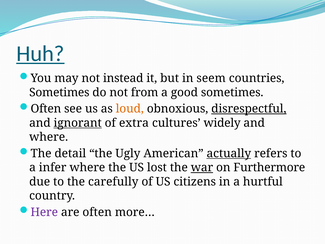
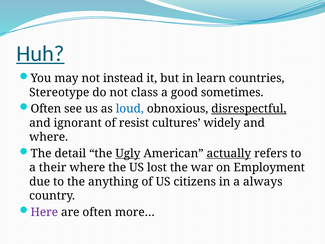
seem: seem -> learn (211, 78)
Sometimes: Sometimes -> Stereotype (59, 92)
from: from -> class (144, 92)
loud colour: orange -> blue (130, 109)
ignorant underline: present -> none (78, 123)
extra: extra -> resist (134, 123)
Ugly underline: none -> present (128, 153)
infer: infer -> their (53, 167)
war underline: present -> none (202, 167)
Furthermore: Furthermore -> Employment (269, 167)
carefully: carefully -> anything (113, 181)
hurtful: hurtful -> always (263, 181)
